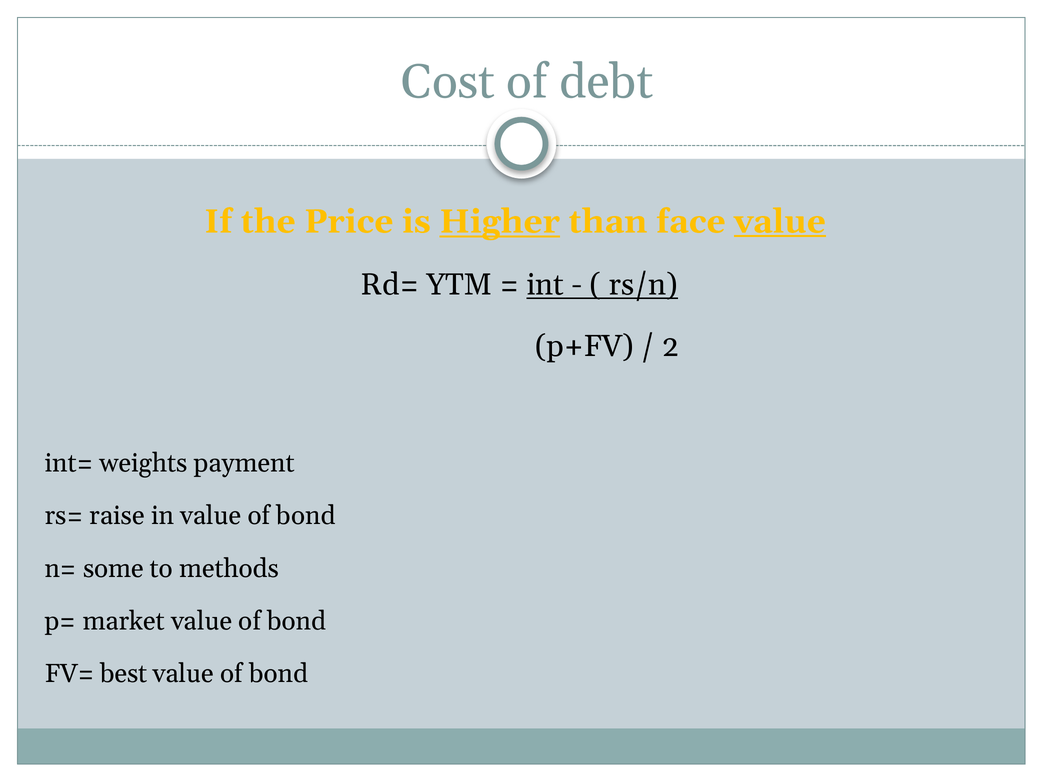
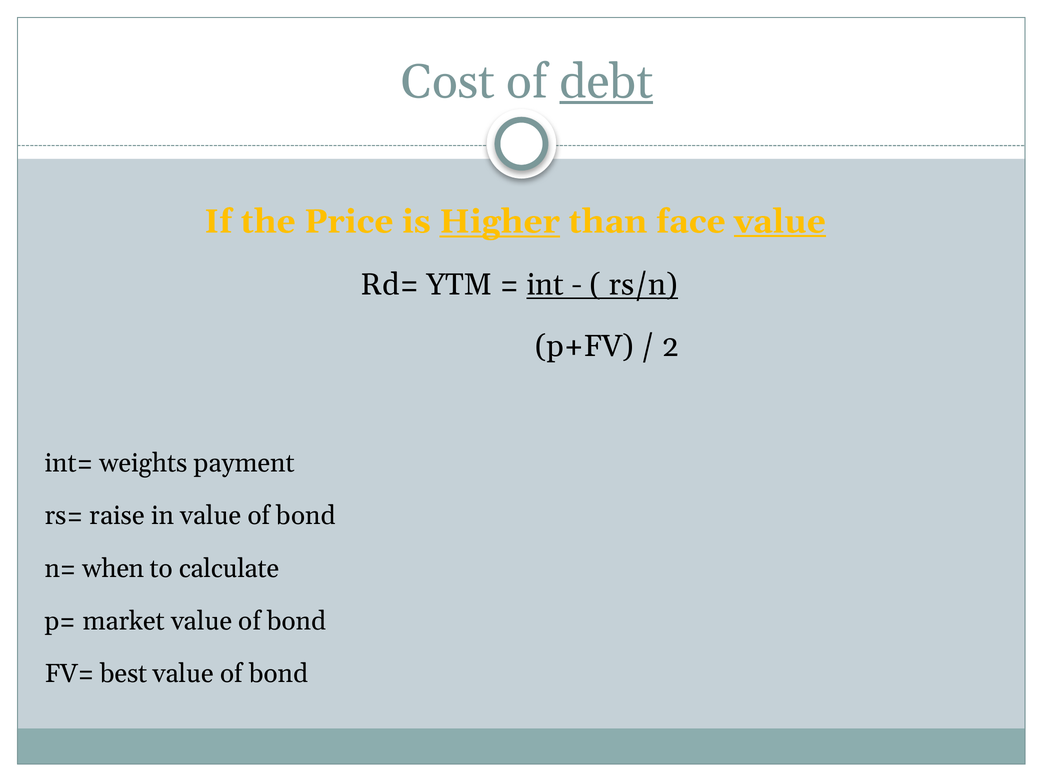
debt underline: none -> present (606, 82)
some: some -> when (113, 569)
methods: methods -> calculate (229, 569)
